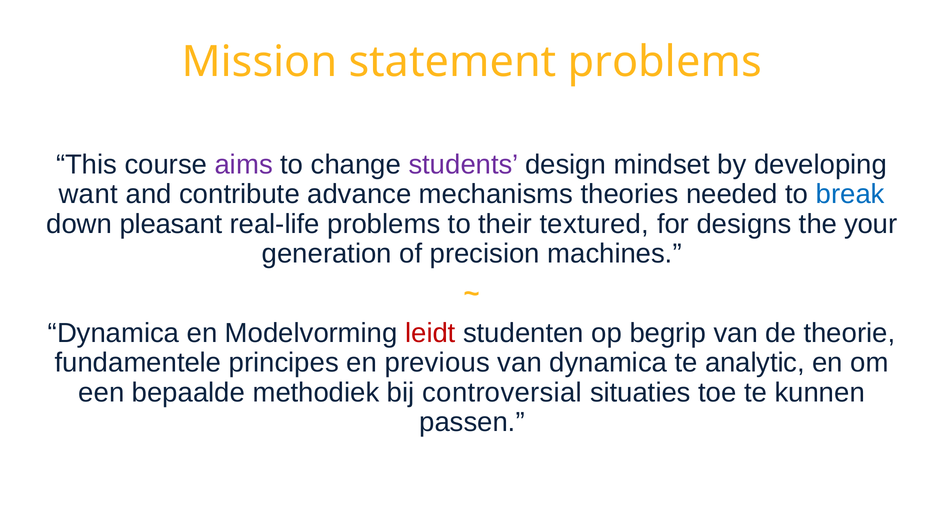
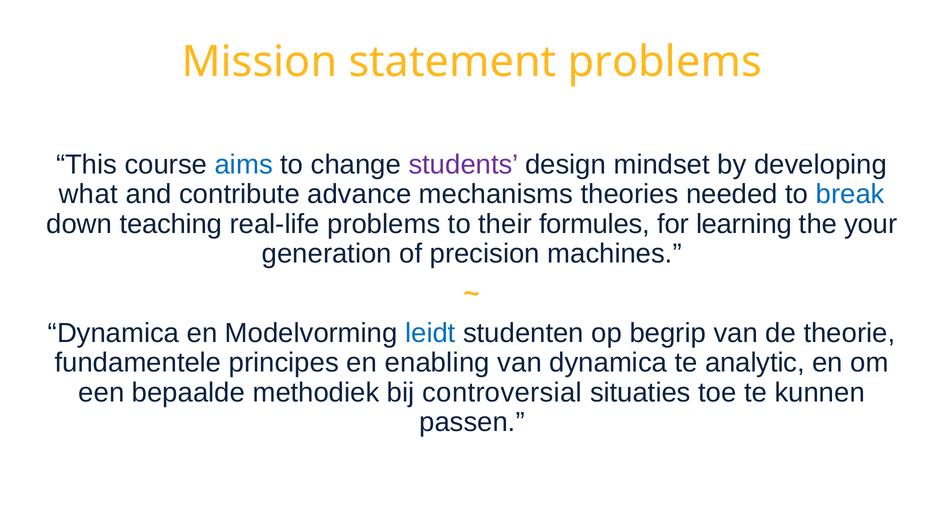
aims colour: purple -> blue (244, 165)
want: want -> what (88, 194)
pleasant: pleasant -> teaching (171, 224)
textured: textured -> formules (595, 224)
designs: designs -> learning (744, 224)
leidt colour: red -> blue (430, 333)
previous: previous -> enabling (437, 363)
